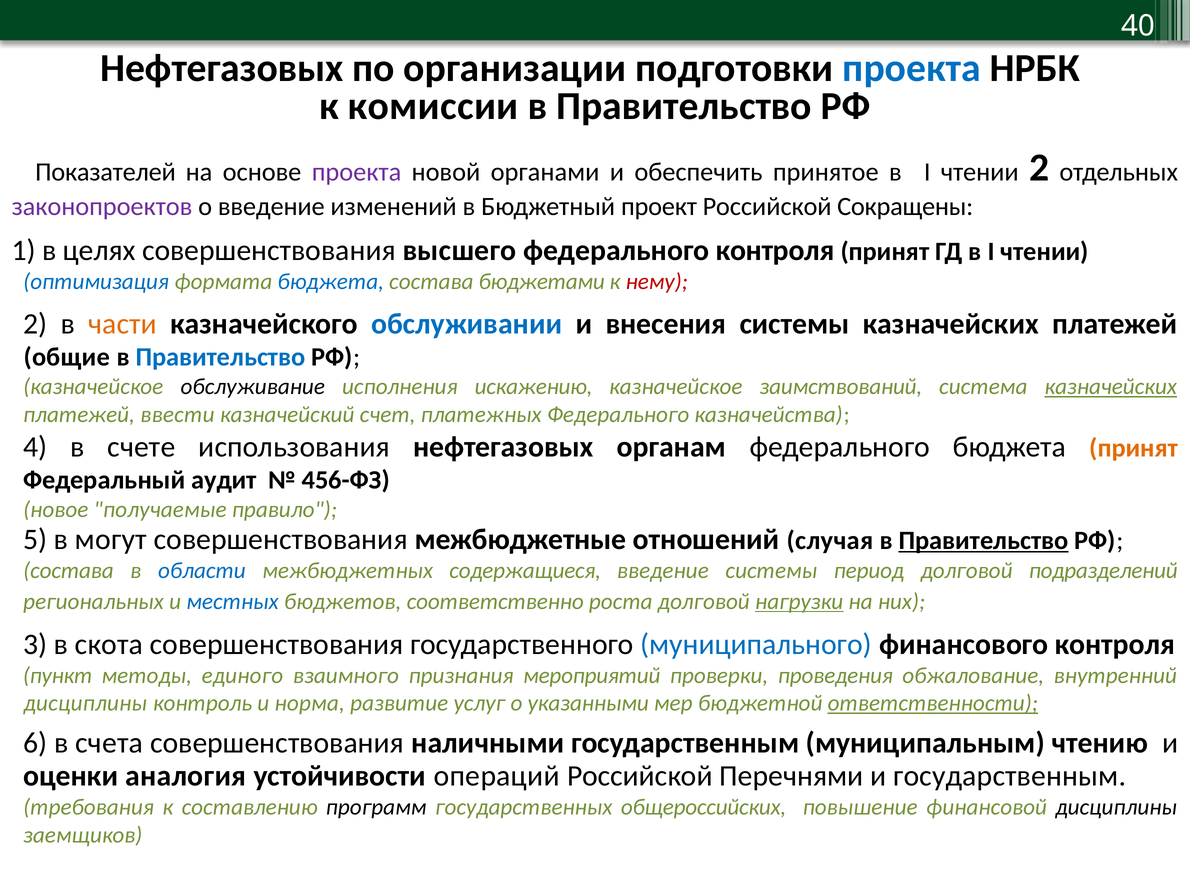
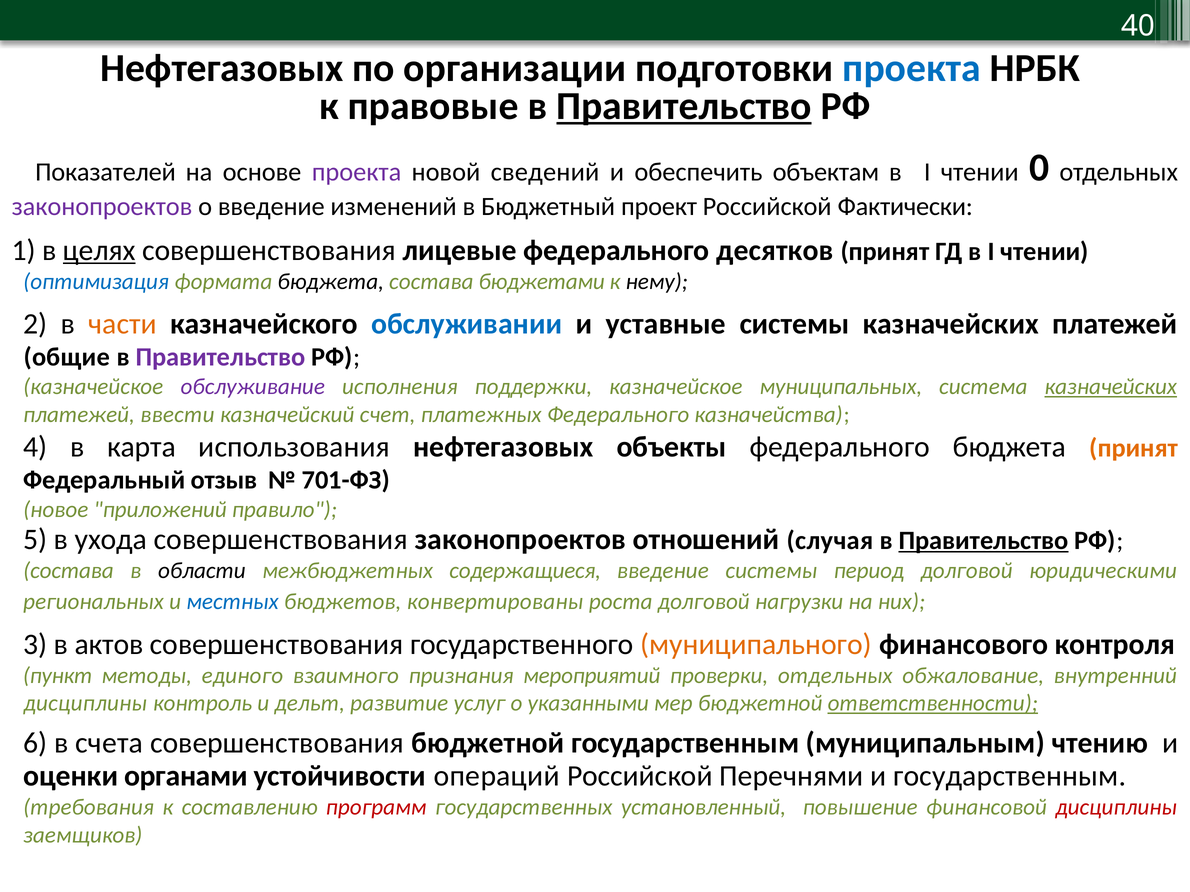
комиссии: комиссии -> правовые (433, 106)
Правительство underline: none -> present (684, 106)
органами: органами -> сведений (545, 172)
принятое: принятое -> объектам (826, 172)
чтении 2: 2 -> 0 (1039, 168)
Сокращены: Сокращены -> Фактически (905, 207)
целях underline: none -> present (99, 251)
высшего: высшего -> лицевые (460, 251)
федерального контроля: контроля -> десятков (775, 251)
бюджета colour: blue -> black (331, 282)
нему colour: red -> black (657, 282)
внесения: внесения -> уставные (666, 324)
Правительство colour: blue -> purple (220, 357)
обслуживание colour: black -> purple (253, 387)
искажению: искажению -> поддержки (533, 387)
заимствований: заимствований -> муниципальных (841, 387)
счете: счете -> карта (142, 447)
органам: органам -> объекты (671, 447)
аудит: аудит -> отзыв (224, 480)
456-ФЗ: 456-ФЗ -> 701-ФЗ (346, 480)
получаемые: получаемые -> приложений (160, 510)
могут: могут -> ухода (111, 540)
совершенствования межбюджетные: межбюджетные -> законопроектов (520, 540)
области colour: blue -> black (202, 571)
подразделений: подразделений -> юридическими (1103, 571)
соответственно: соответственно -> конвертированы (495, 602)
нагрузки underline: present -> none (799, 602)
скота: скота -> актов (109, 645)
муниципального colour: blue -> orange (756, 645)
проверки проведения: проведения -> отдельных (835, 676)
норма: норма -> дельт (310, 704)
совершенствования наличными: наличными -> бюджетной (488, 743)
аналогия: аналогия -> органами (186, 776)
программ colour: black -> red (376, 808)
общероссийских: общероссийских -> установленный (703, 808)
дисциплины colour: black -> red (1116, 808)
